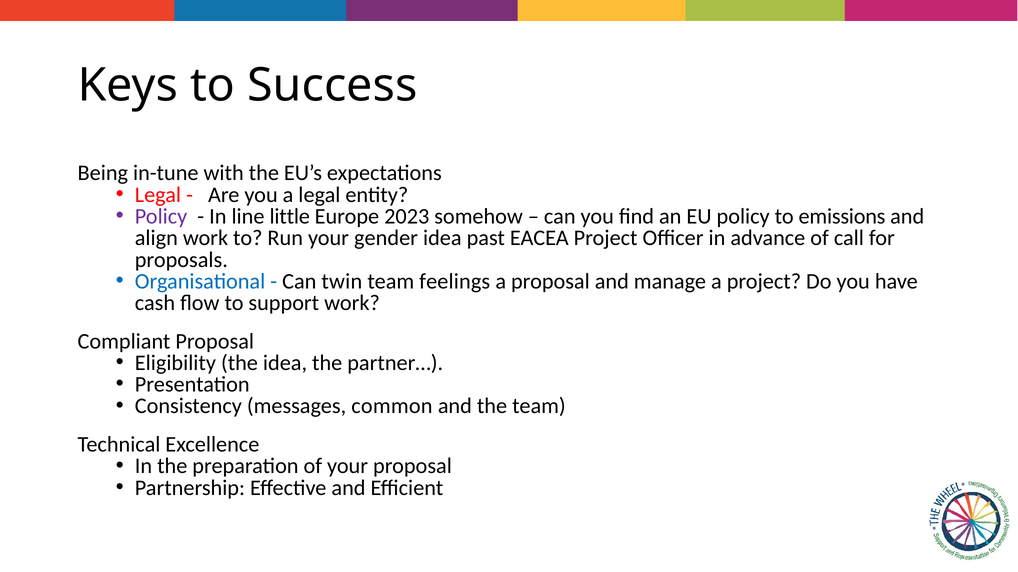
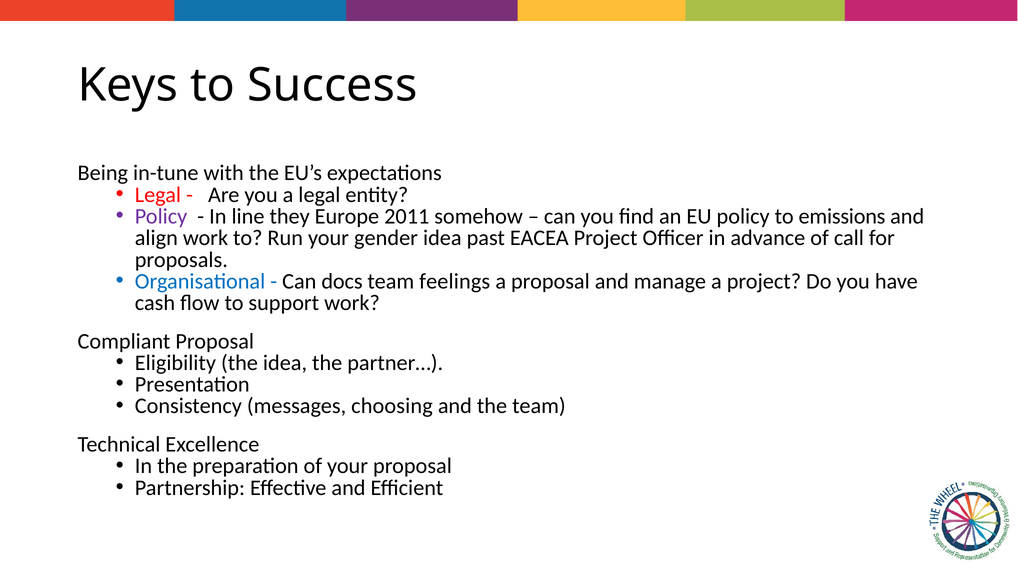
little: little -> they (290, 217)
2023: 2023 -> 2011 (407, 217)
twin: twin -> docs (342, 282)
common: common -> choosing (392, 407)
